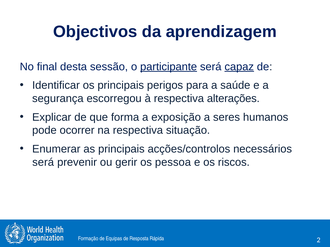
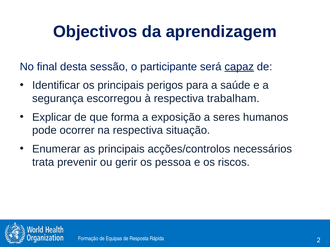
participante underline: present -> none (169, 67)
alterações: alterações -> trabalham (233, 99)
será: será -> trata (43, 162)
